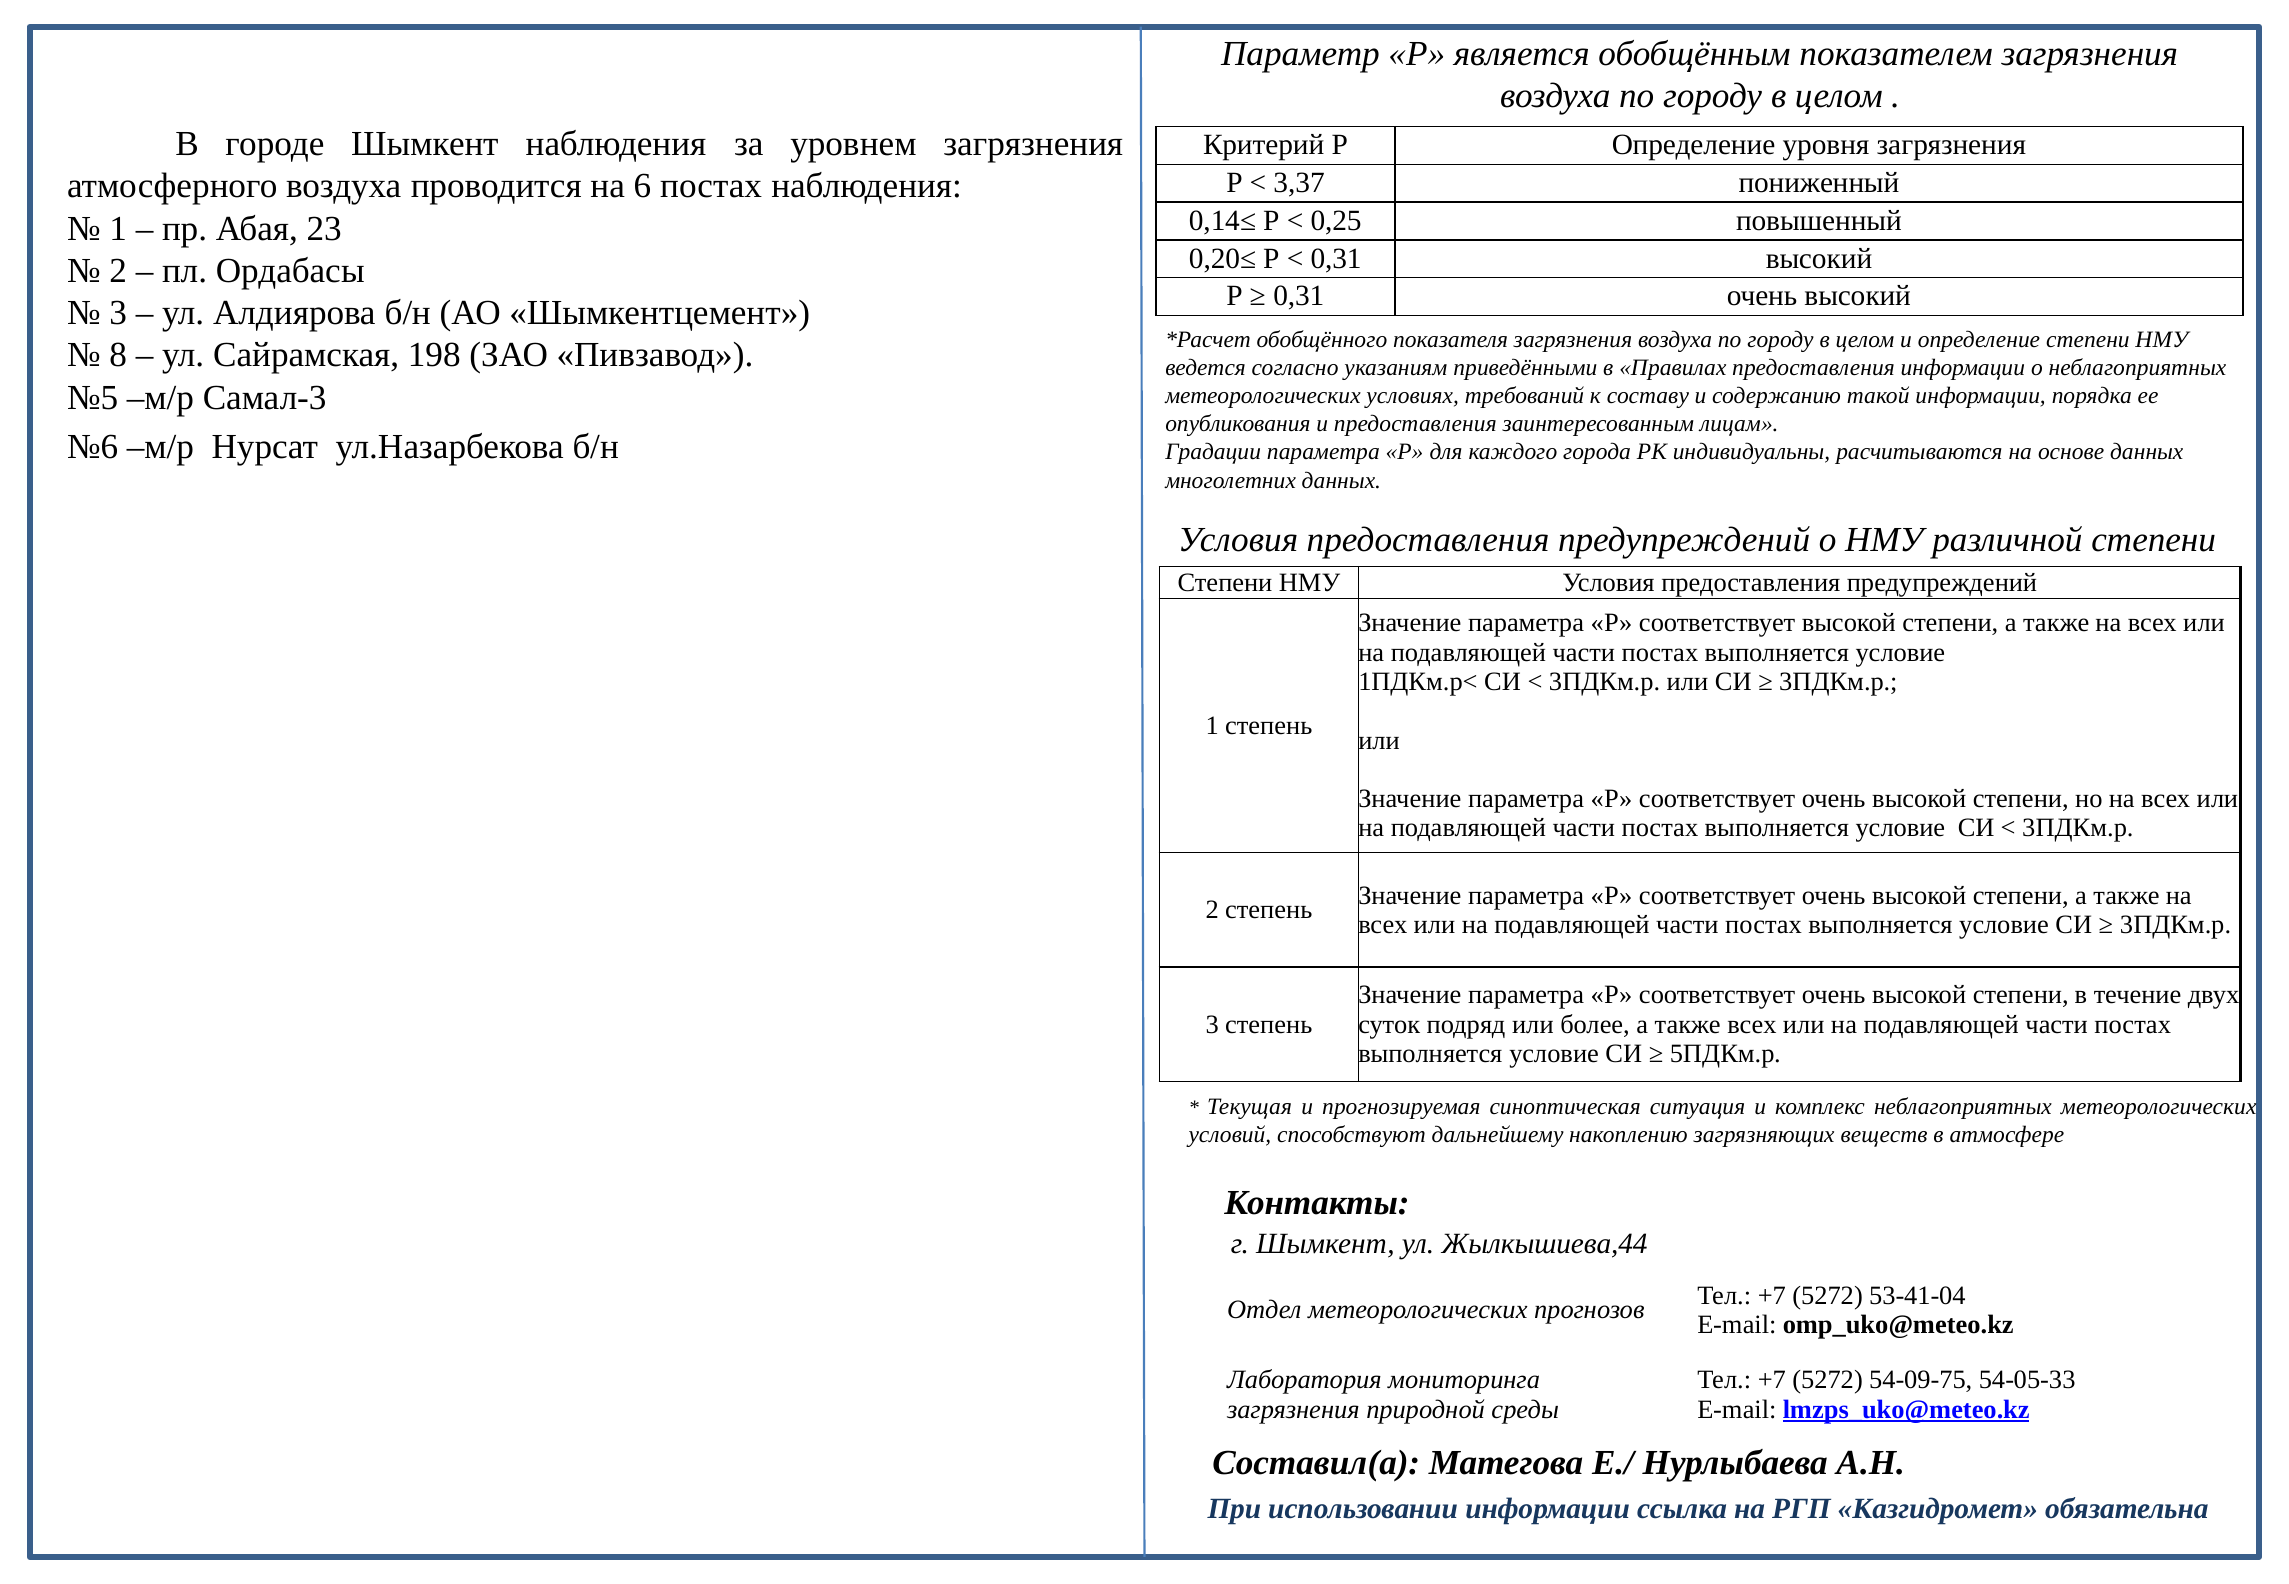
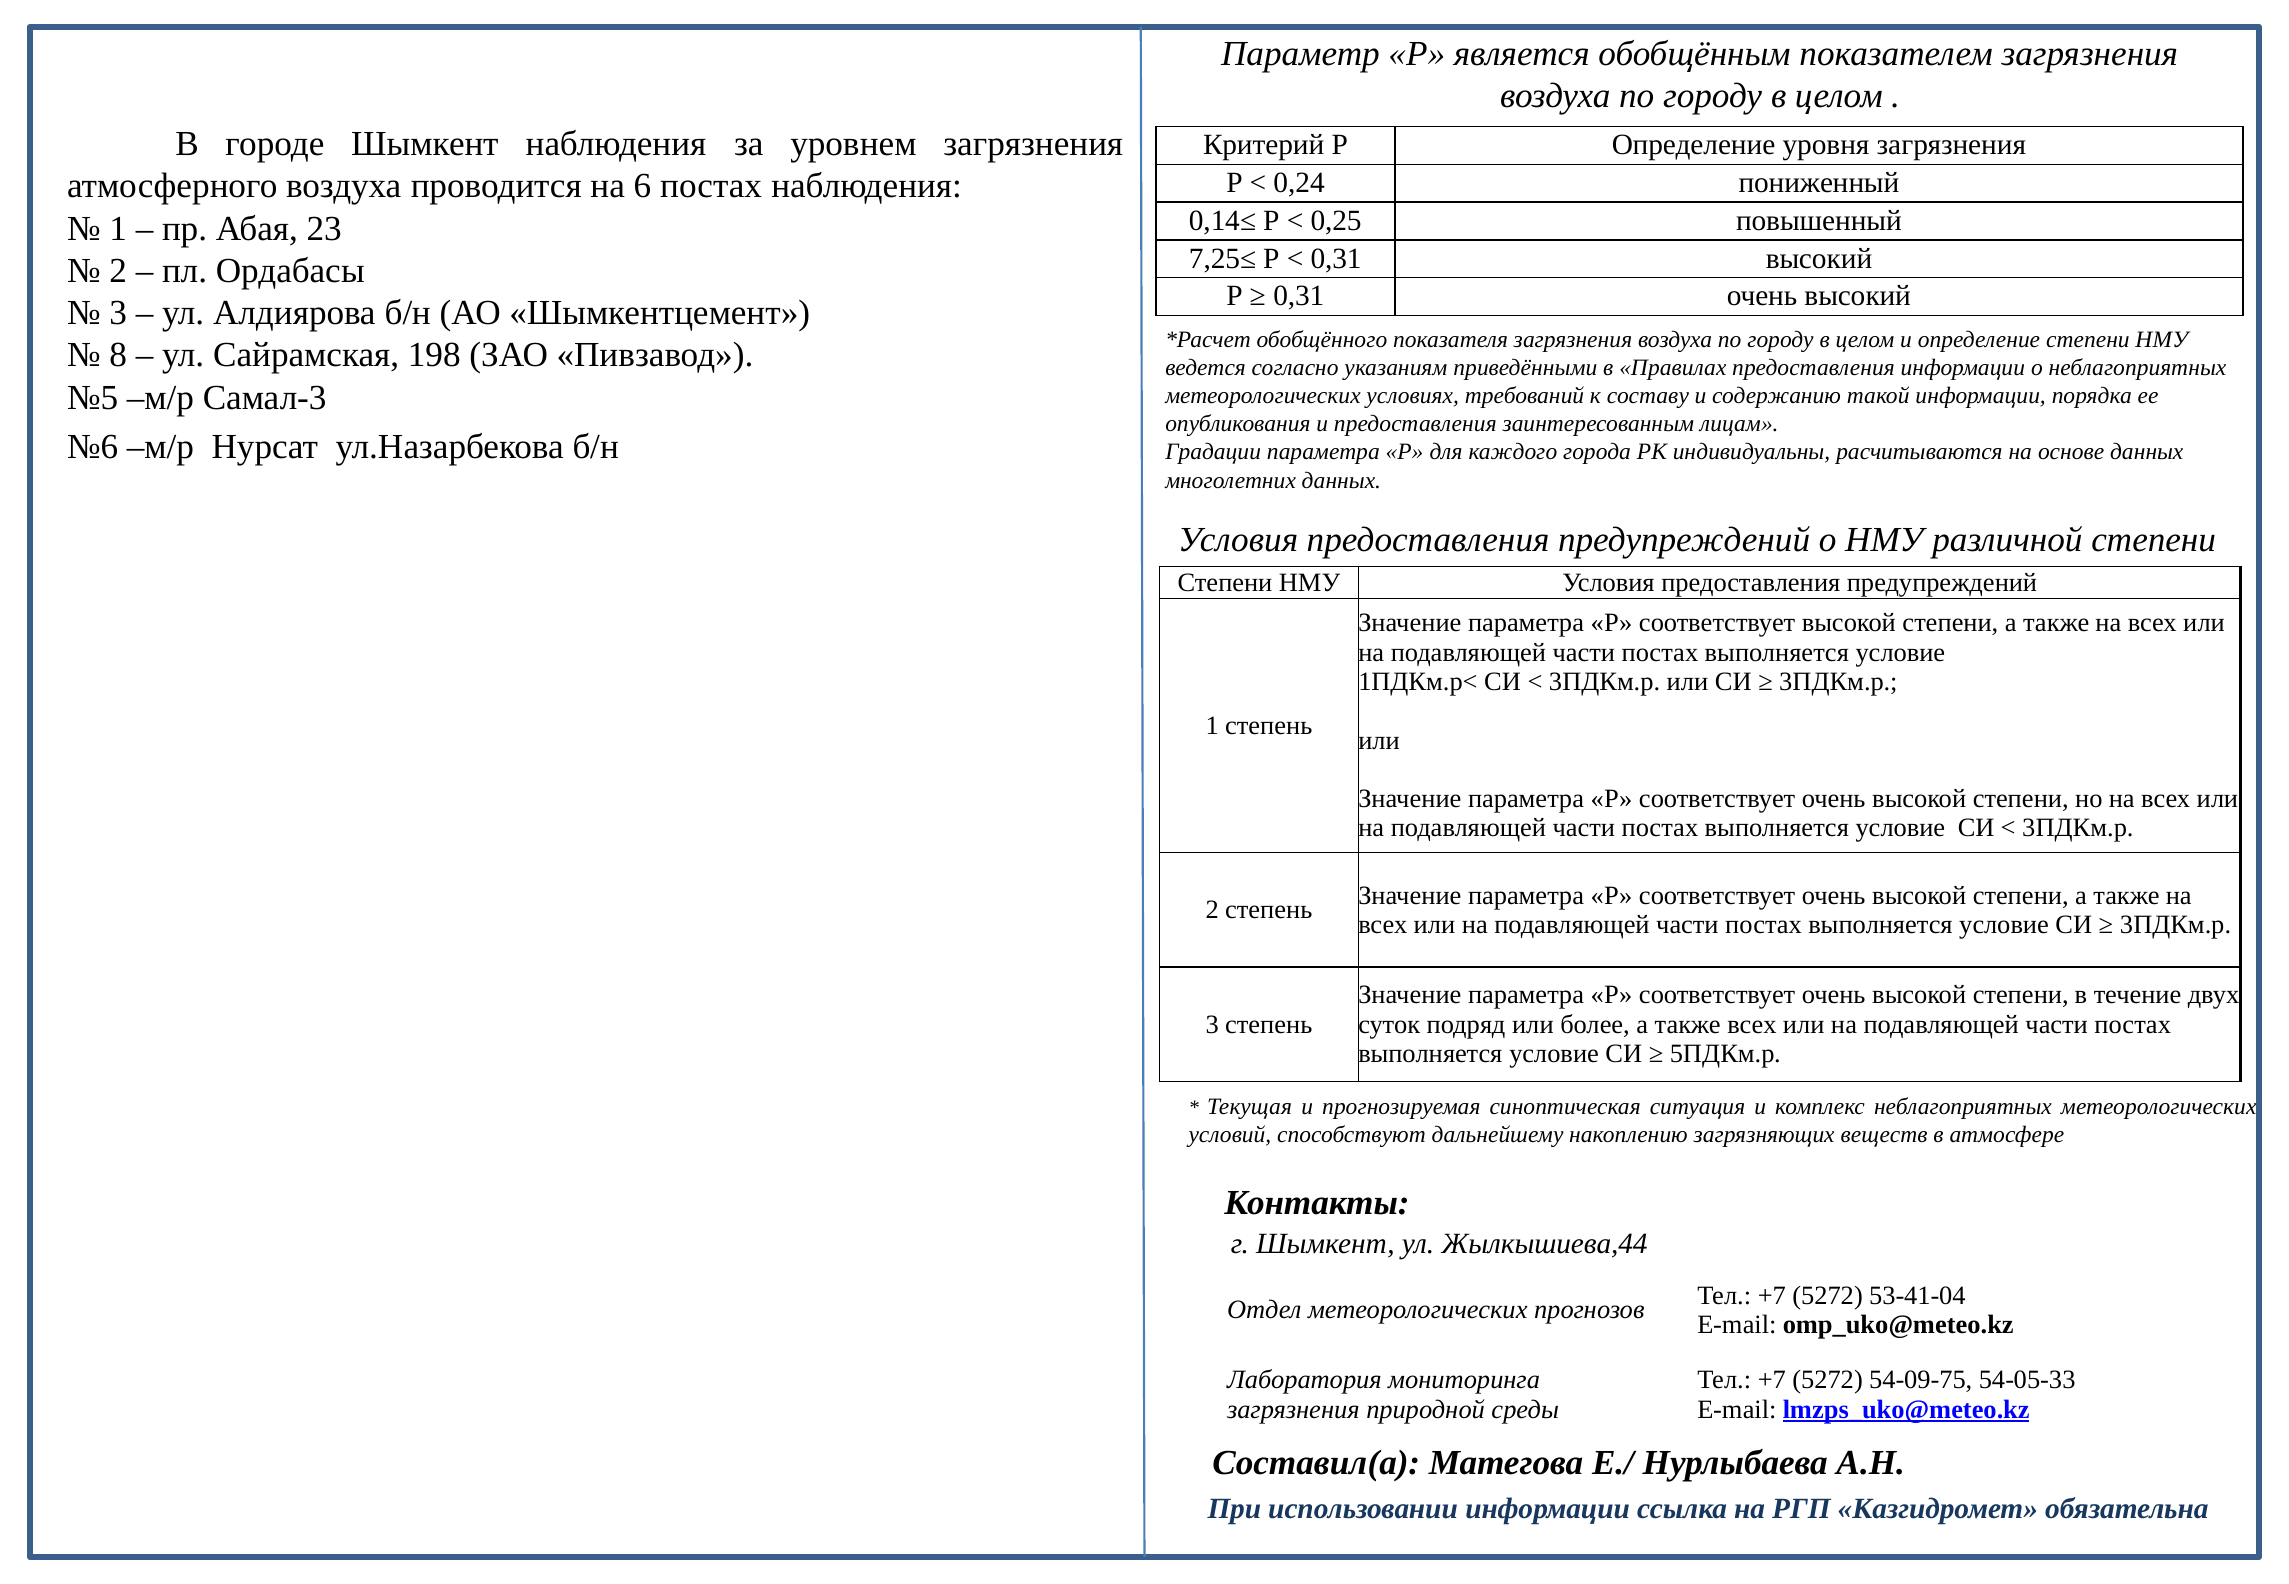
3,37: 3,37 -> 0,24 (1299, 183)
0,20≤: 0,20≤ -> 7,25≤ (1223, 259)
